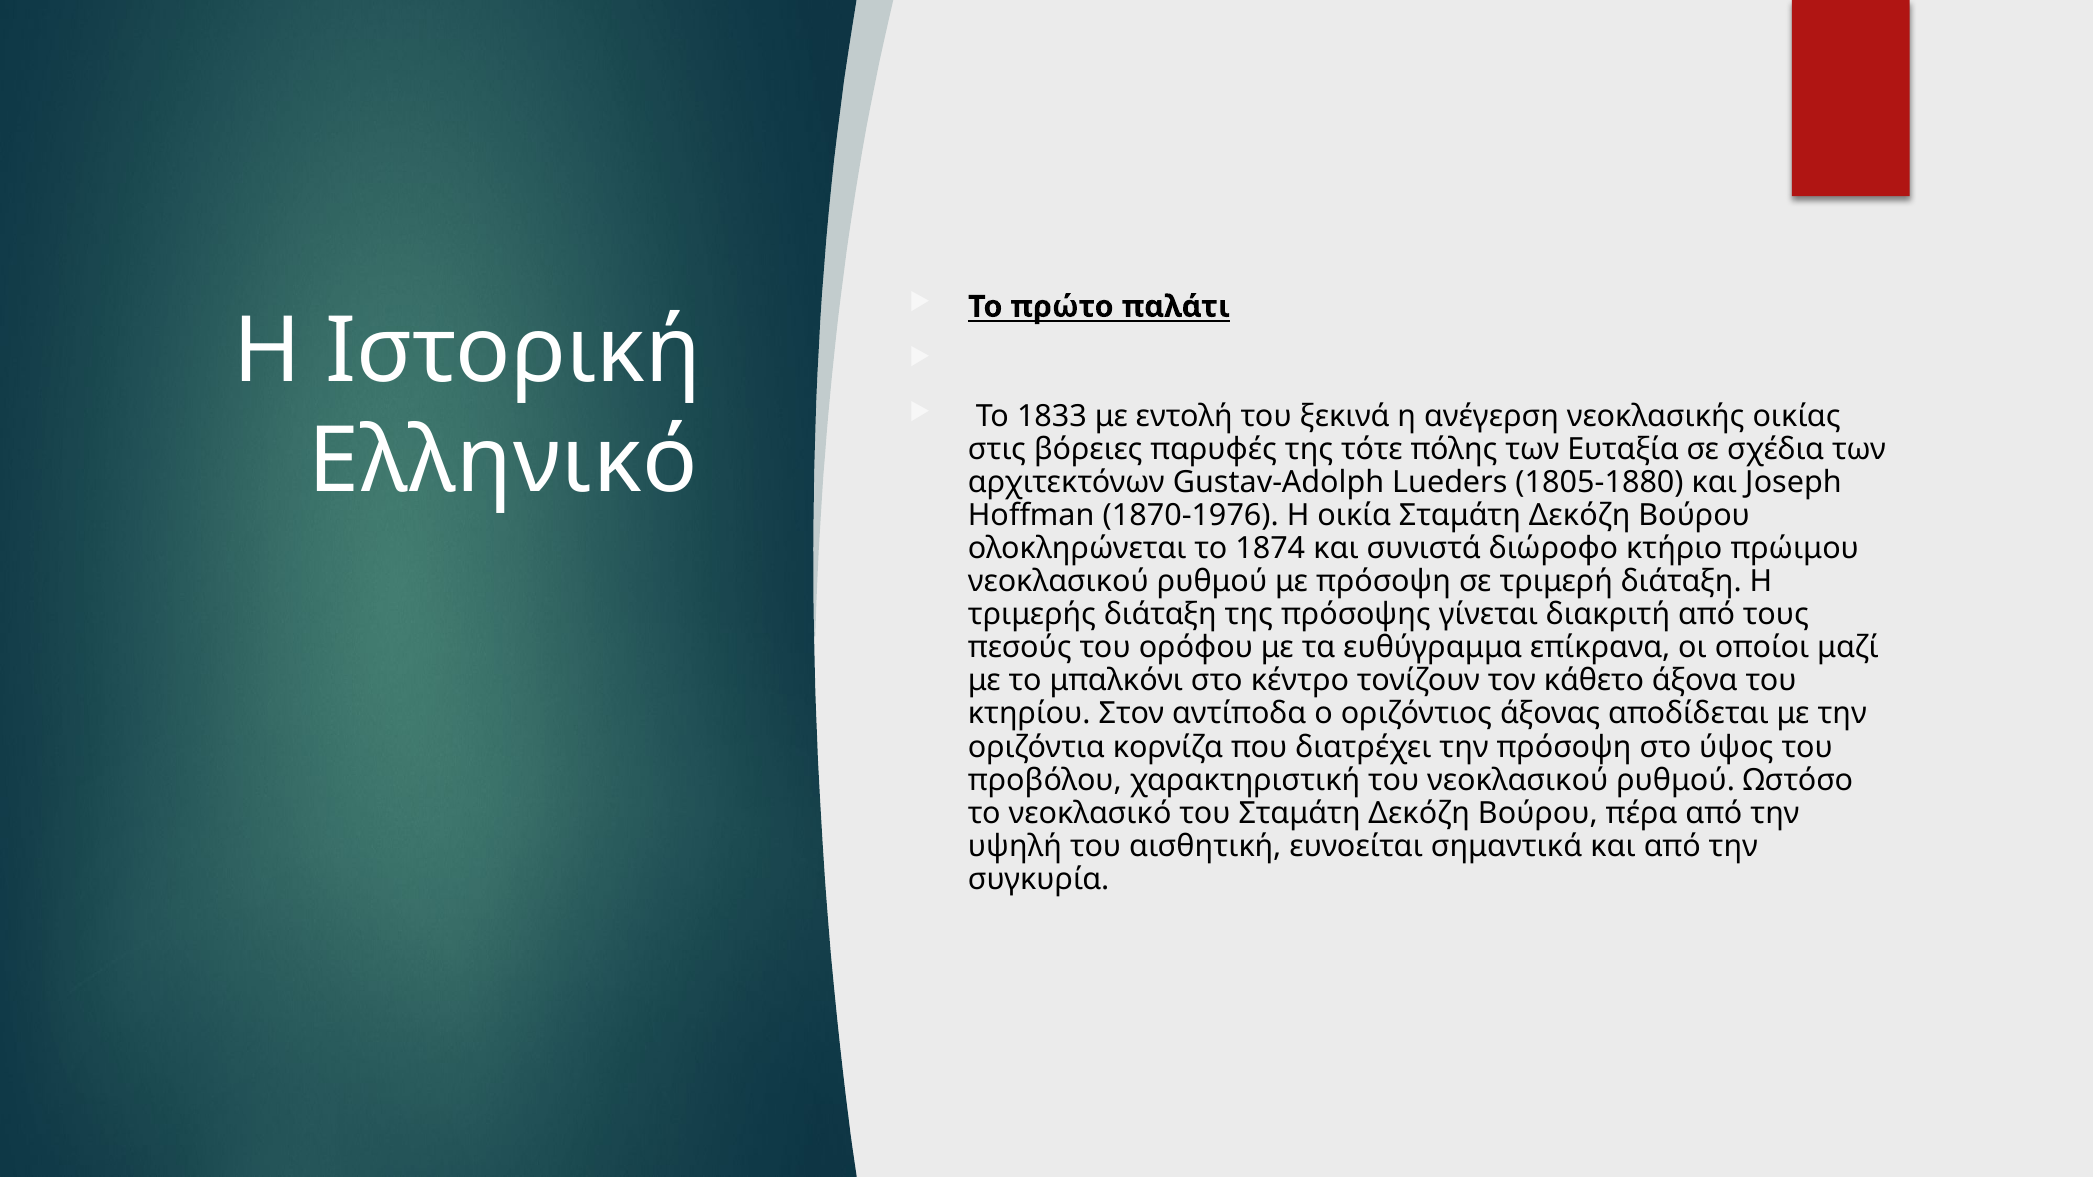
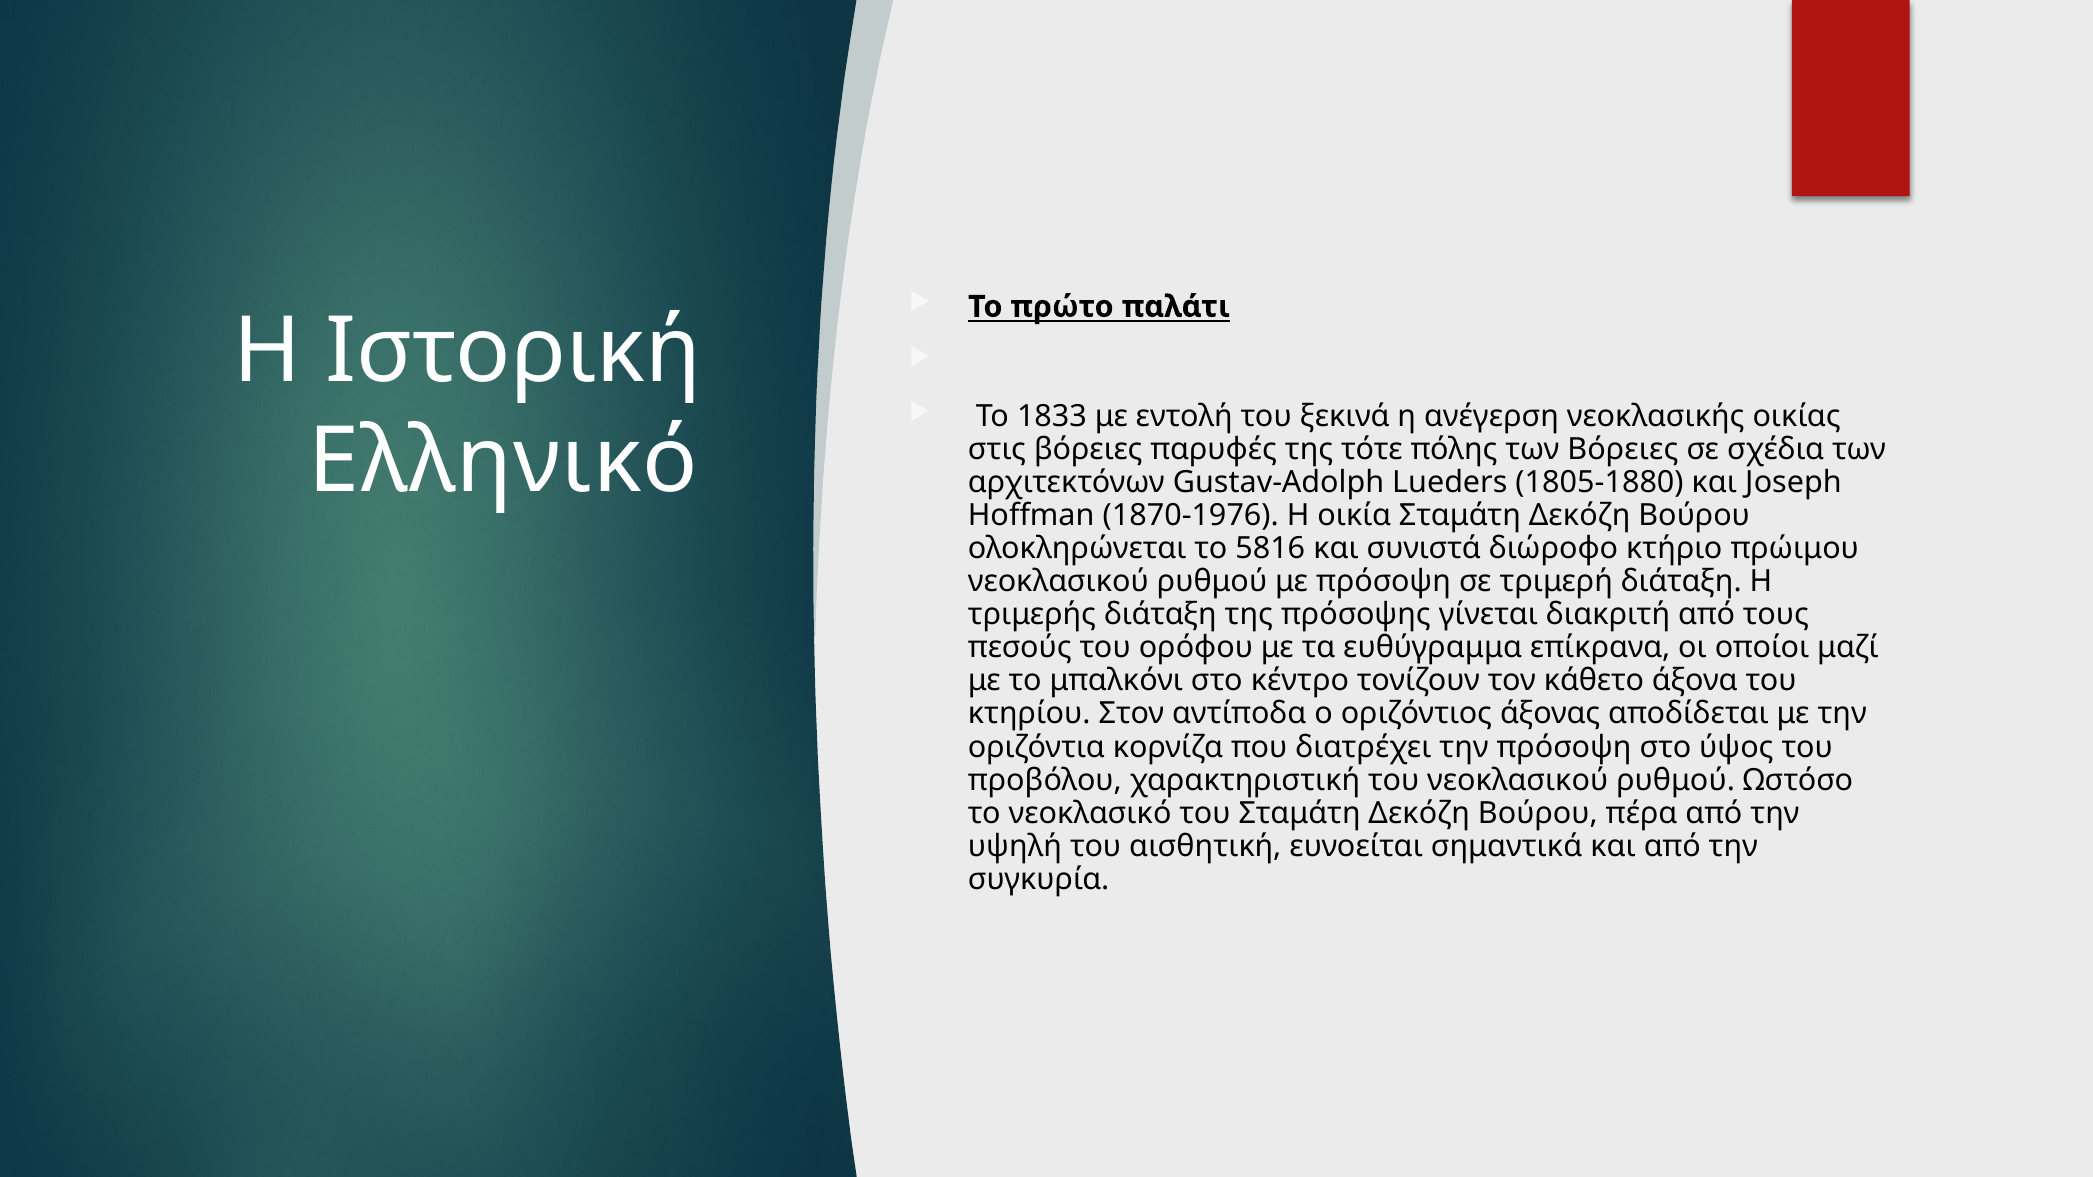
των Ευταξία: Ευταξία -> Βόρειες (1623, 450)
1874: 1874 -> 5816 (1270, 549)
